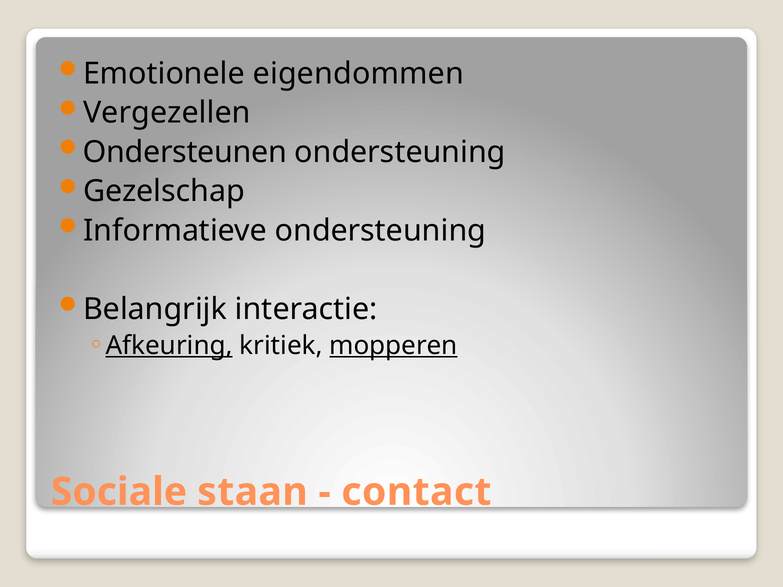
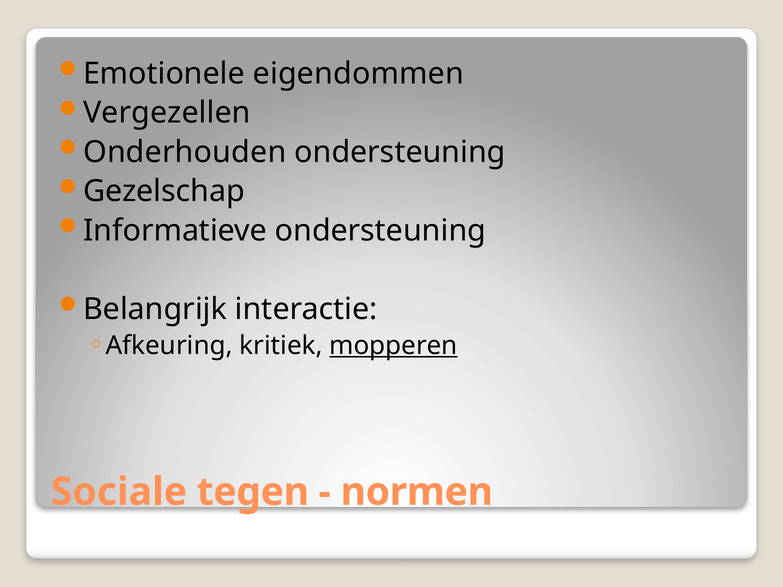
Ondersteunen: Ondersteunen -> Onderhouden (185, 152)
Afkeuring underline: present -> none (169, 346)
staan: staan -> tegen (253, 492)
contact: contact -> normen (417, 492)
